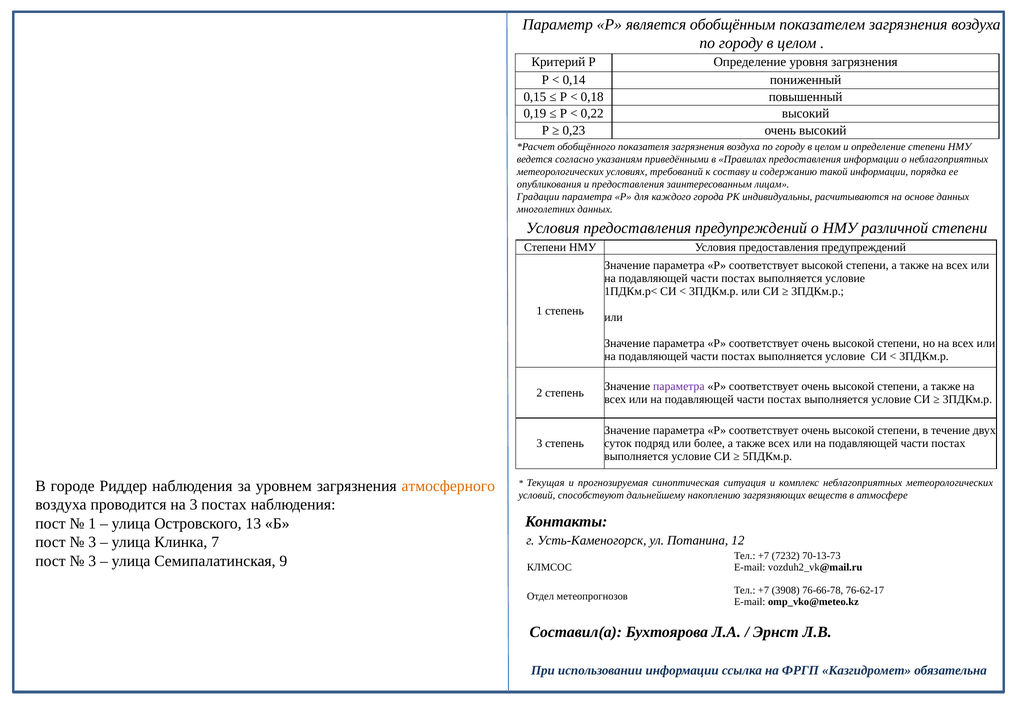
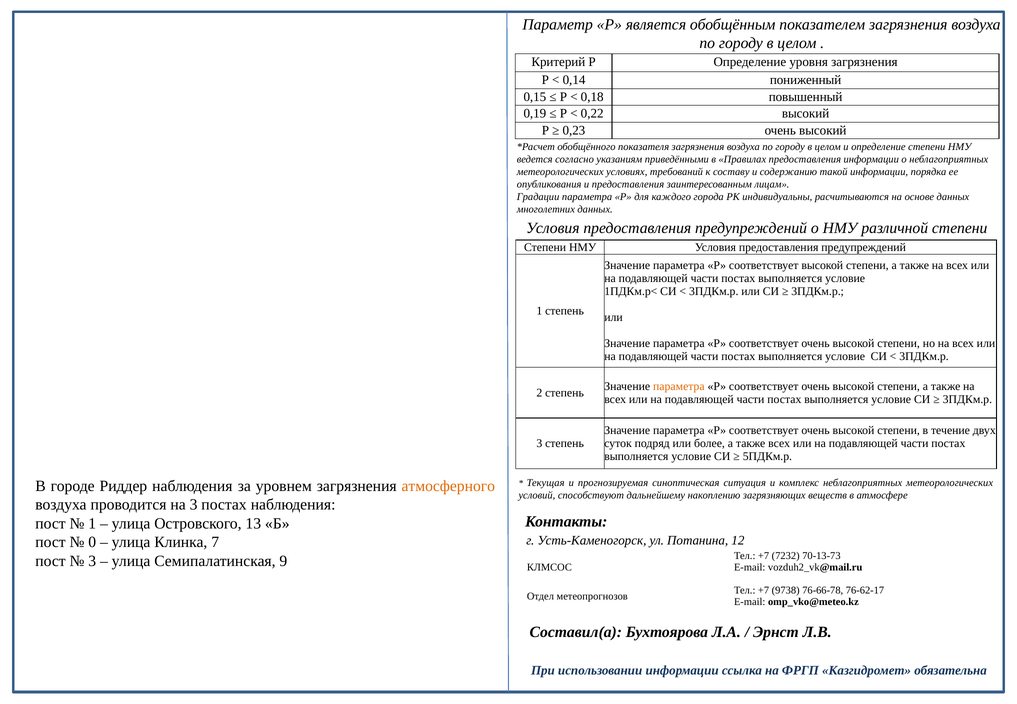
параметра colour: purple -> orange (679, 386)
3: 3 -> 0 (92, 542)
3908: 3908 -> 9738 (786, 590)
